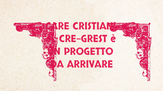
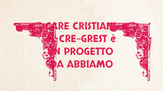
ARRIVARE: ARRIVARE -> ABBIAMO (90, 65)
